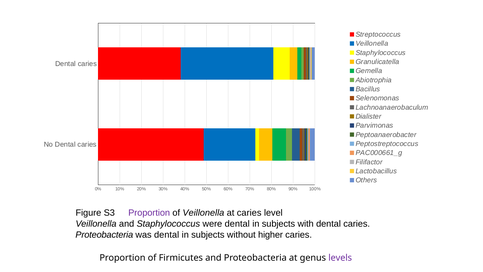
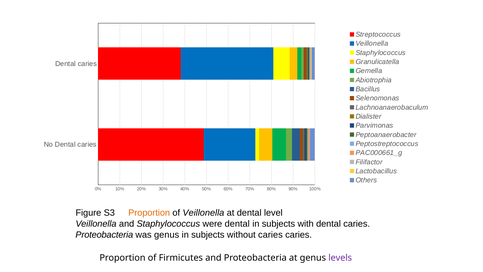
Proportion colour: purple -> orange (149, 213)
at caries: caries -> dental (249, 213)
was dental: dental -> genus (167, 234)
without higher: higher -> caries (270, 234)
